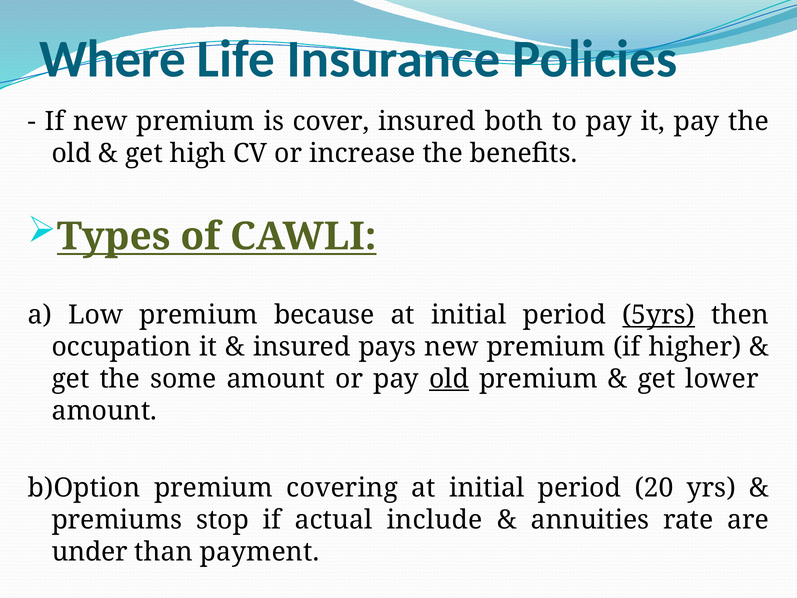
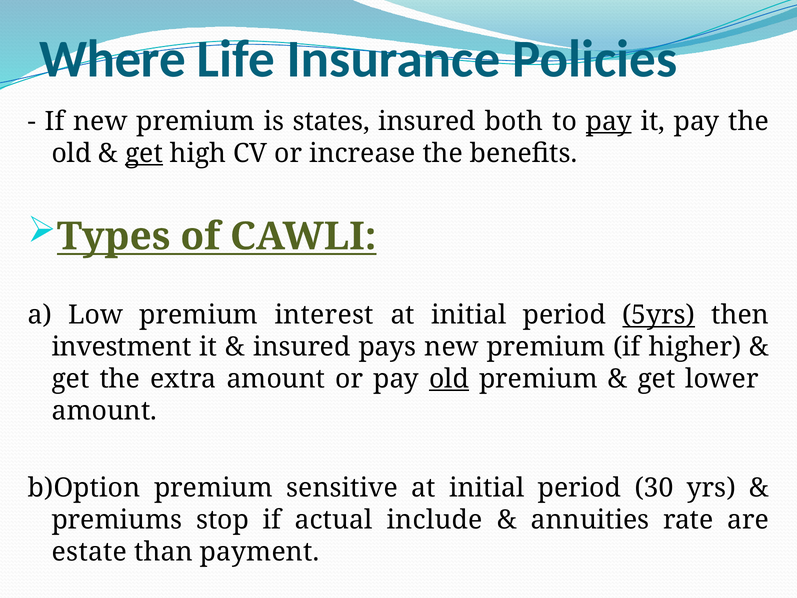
cover: cover -> states (331, 121)
pay underline: none -> present (609, 121)
get underline: none -> present (144, 153)
because: because -> interest (324, 315)
occupation: occupation -> investment (122, 347)
some: some -> extra (183, 379)
covering: covering -> sensitive (342, 488)
20: 20 -> 30 (654, 488)
under: under -> estate (89, 552)
